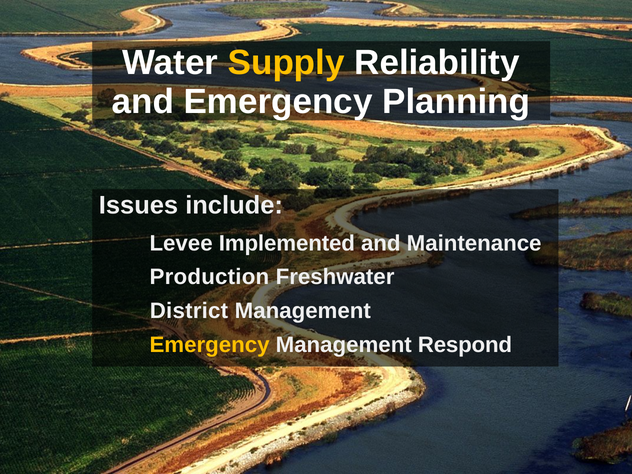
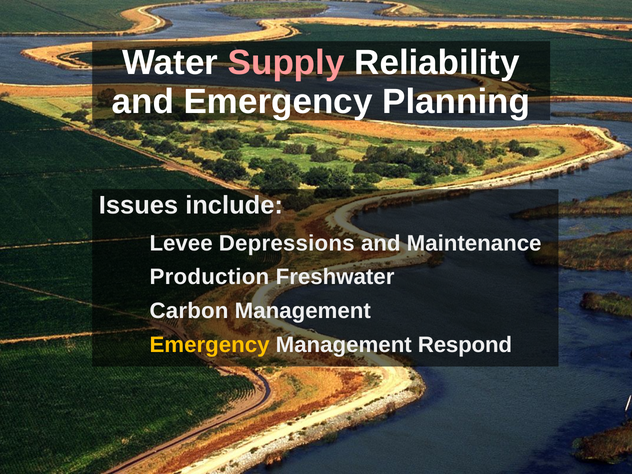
Supply colour: yellow -> pink (286, 63)
Implemented: Implemented -> Depressions (287, 243)
District: District -> Carbon (189, 311)
